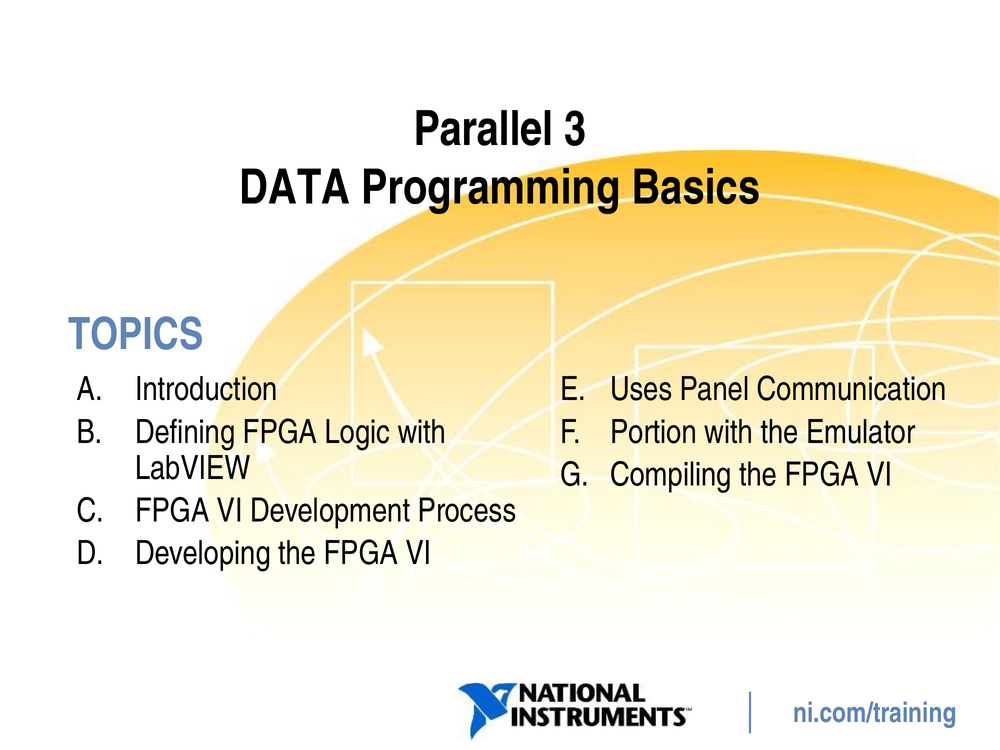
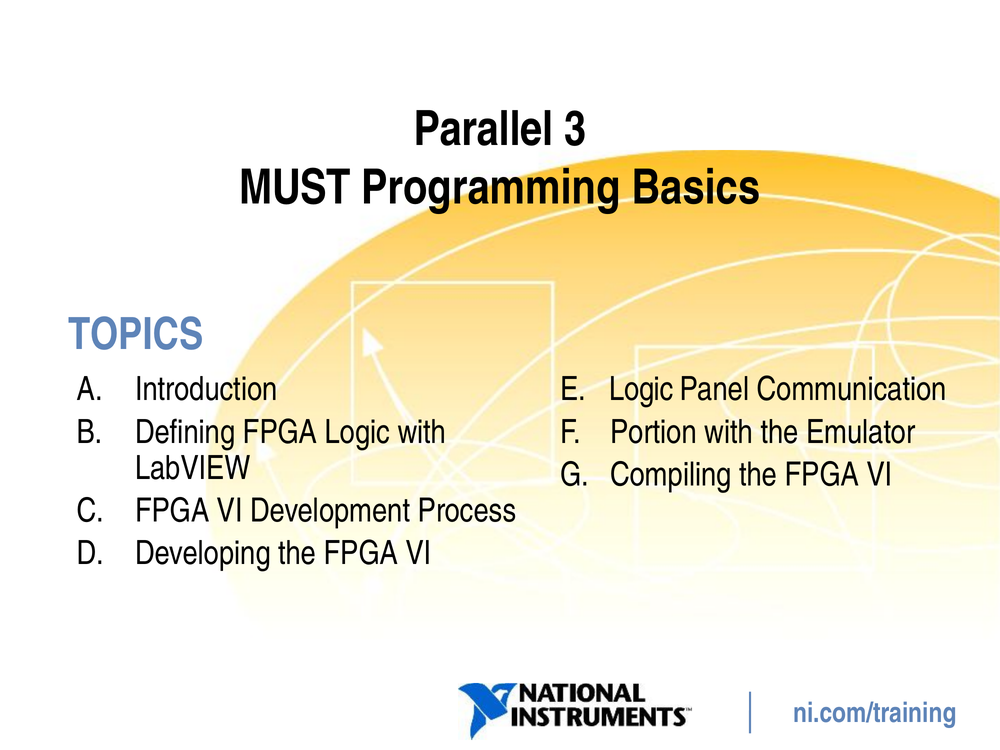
DATA: DATA -> MUST (295, 188)
Uses: Uses -> Logic (641, 389)
